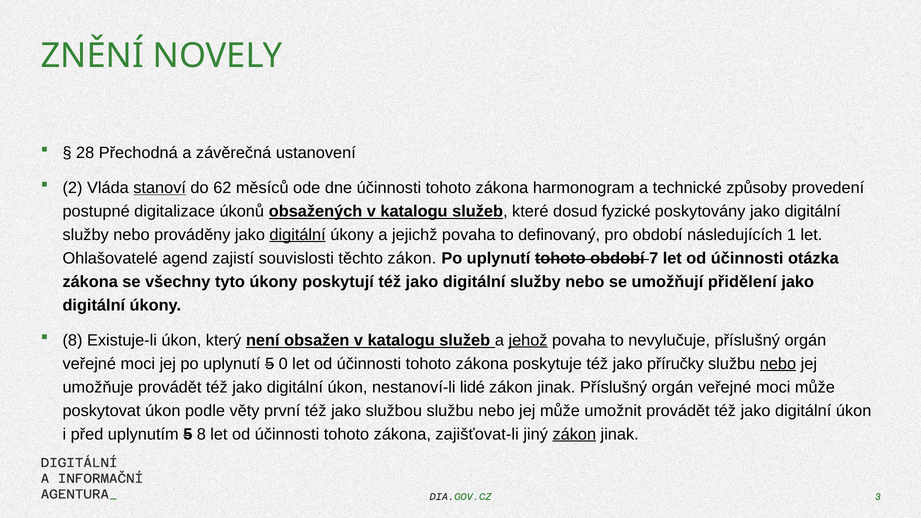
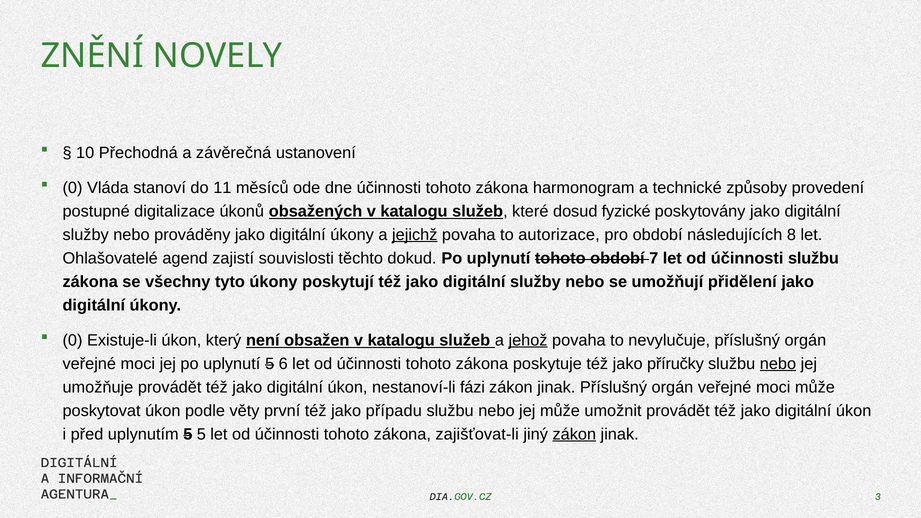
28: 28 -> 10 (85, 153)
2: 2 -> 0 (73, 188)
stanoví underline: present -> none (160, 188)
62: 62 -> 11 (222, 188)
digitální underline: present -> none (298, 235)
jejichž underline: none -> present (415, 235)
definovaný: definovaný -> autorizace (559, 235)
1: 1 -> 8 (792, 235)
těchto zákon: zákon -> dokud (412, 258)
účinnosti otázka: otázka -> službu (813, 258)
8: 8 -> 0 (73, 340)
0: 0 -> 6 (283, 364)
lidé: lidé -> fázi (472, 387)
službou: službou -> případu (394, 411)
5 8: 8 -> 5 (201, 434)
